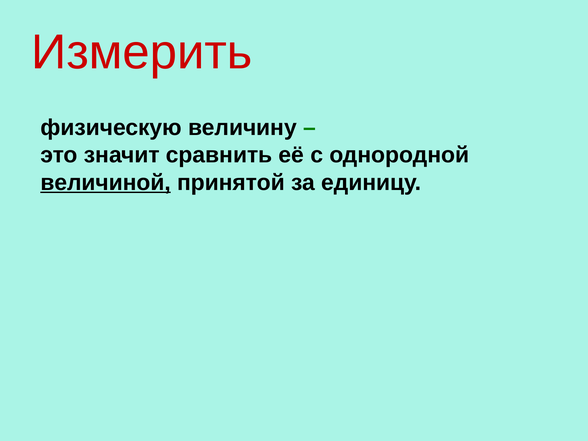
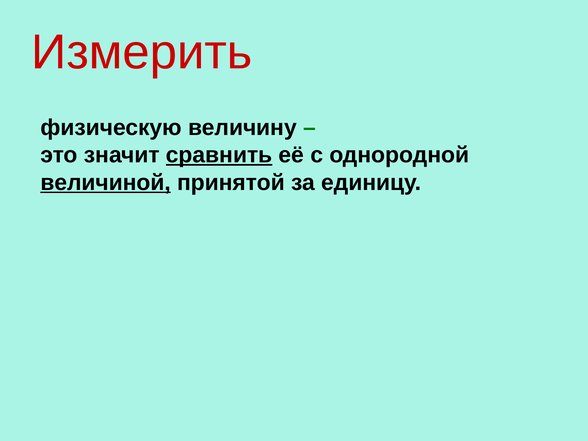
сравнить underline: none -> present (219, 155)
